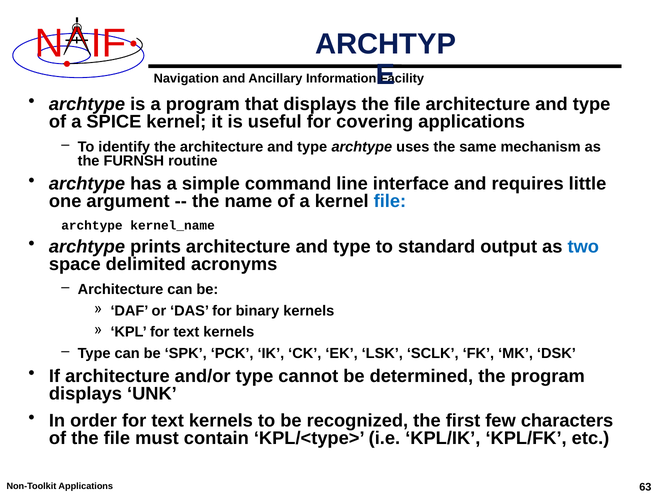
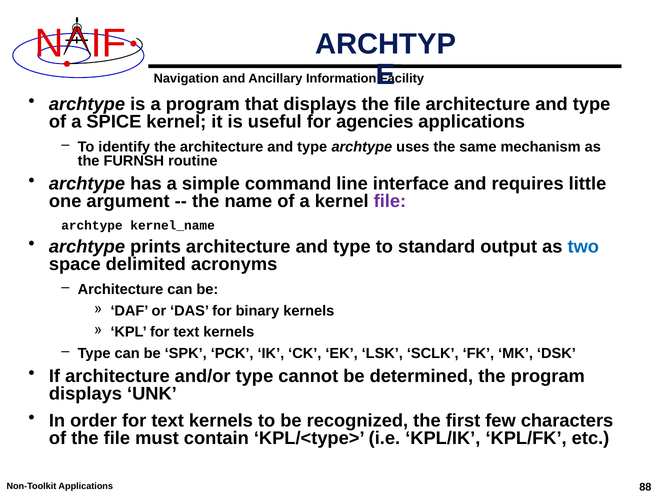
covering: covering -> agencies (375, 122)
file colour: blue -> purple (390, 201)
63: 63 -> 88 (645, 487)
